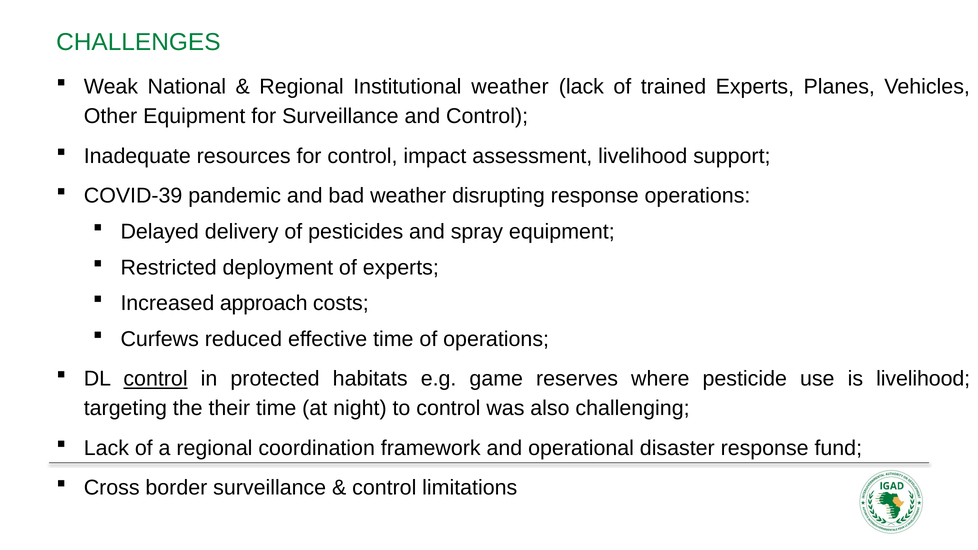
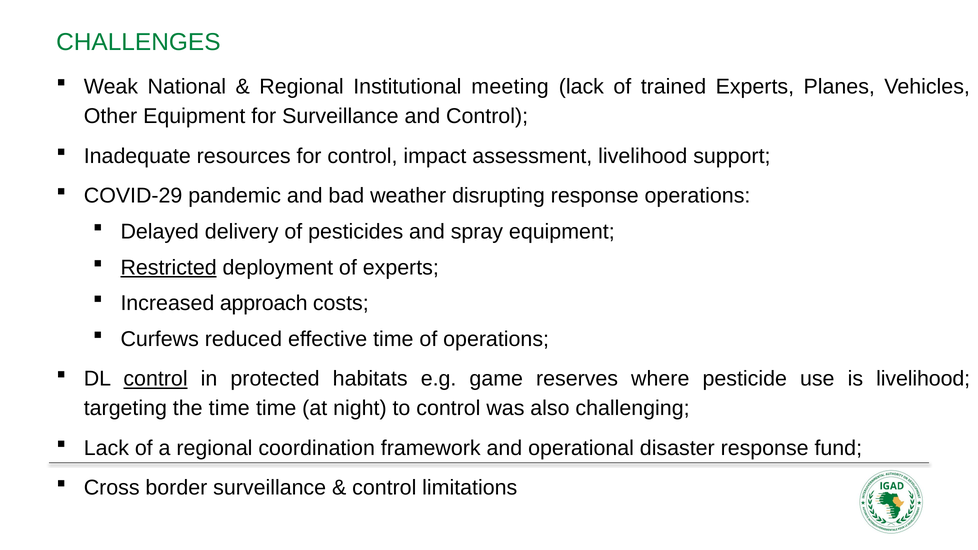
Institutional weather: weather -> meeting (510, 87)
COVID-39: COVID-39 -> COVID-29 (133, 196)
Restricted underline: none -> present (169, 268)
the their: their -> time (229, 409)
